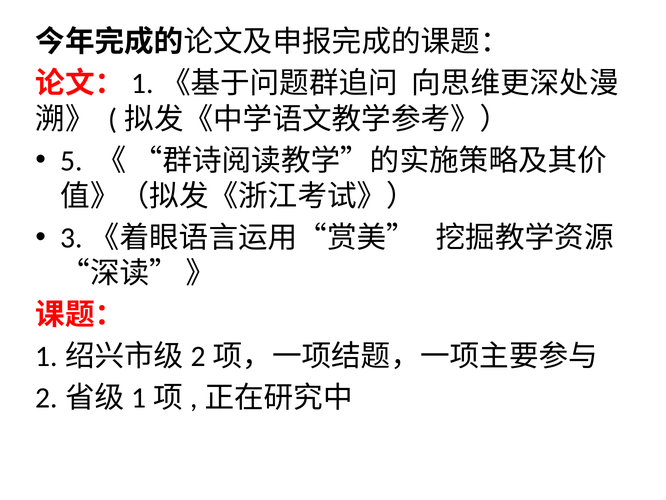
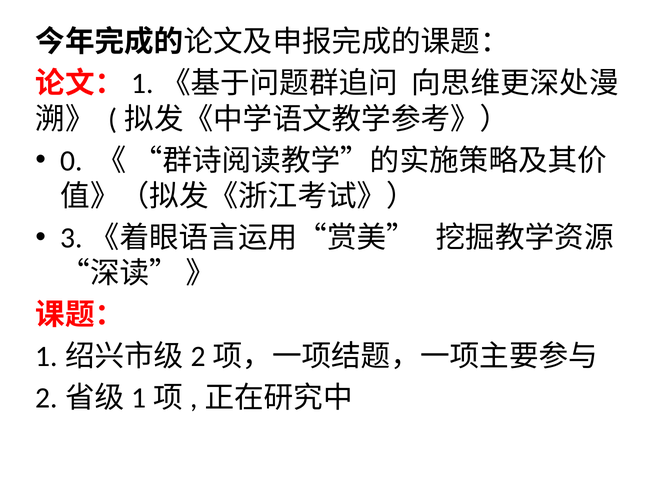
5: 5 -> 0 (72, 161)
